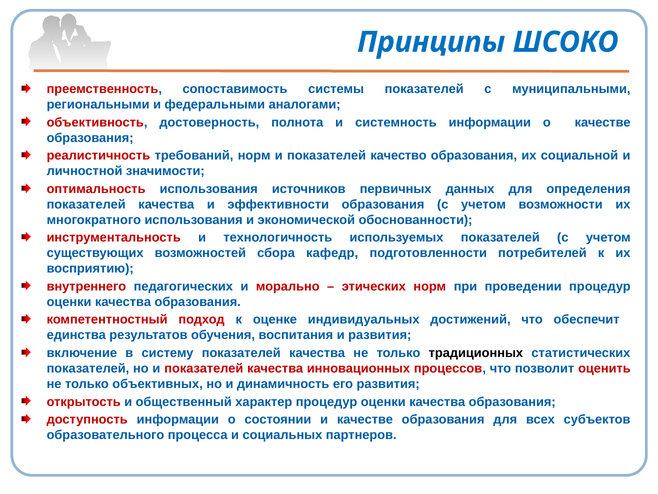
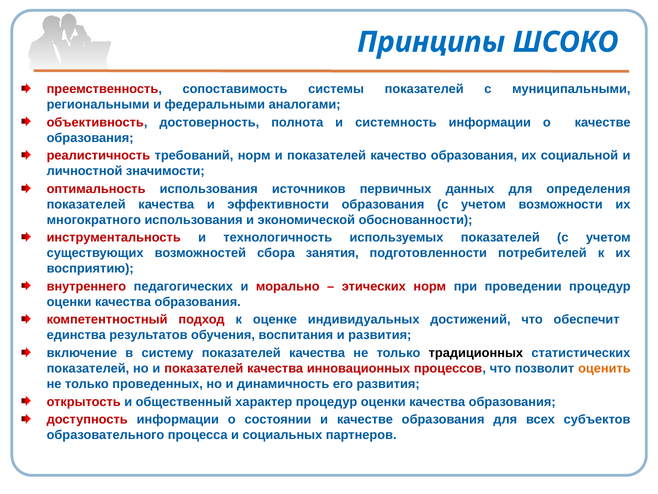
кафедр: кафедр -> занятия (332, 253)
оценить colour: red -> orange (604, 368)
объективных: объективных -> проведенных (158, 383)
